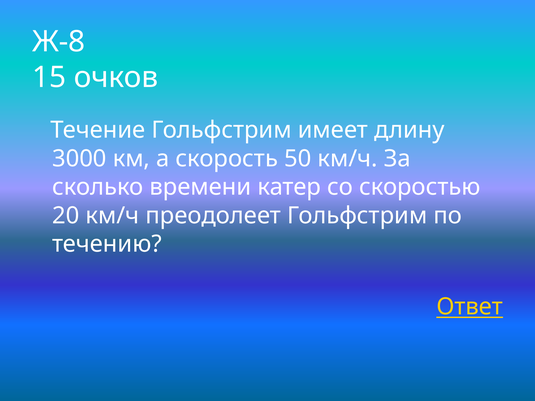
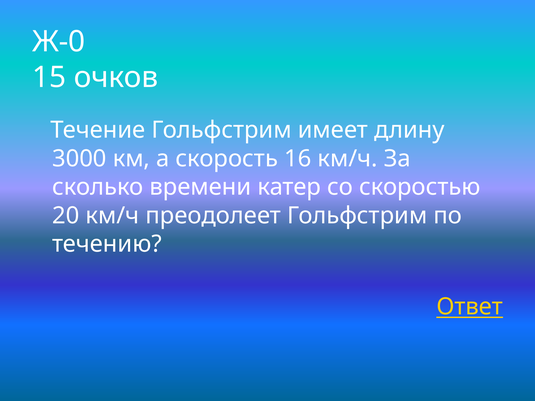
Ж-8: Ж-8 -> Ж-0 (59, 42)
50: 50 -> 16 (298, 159)
